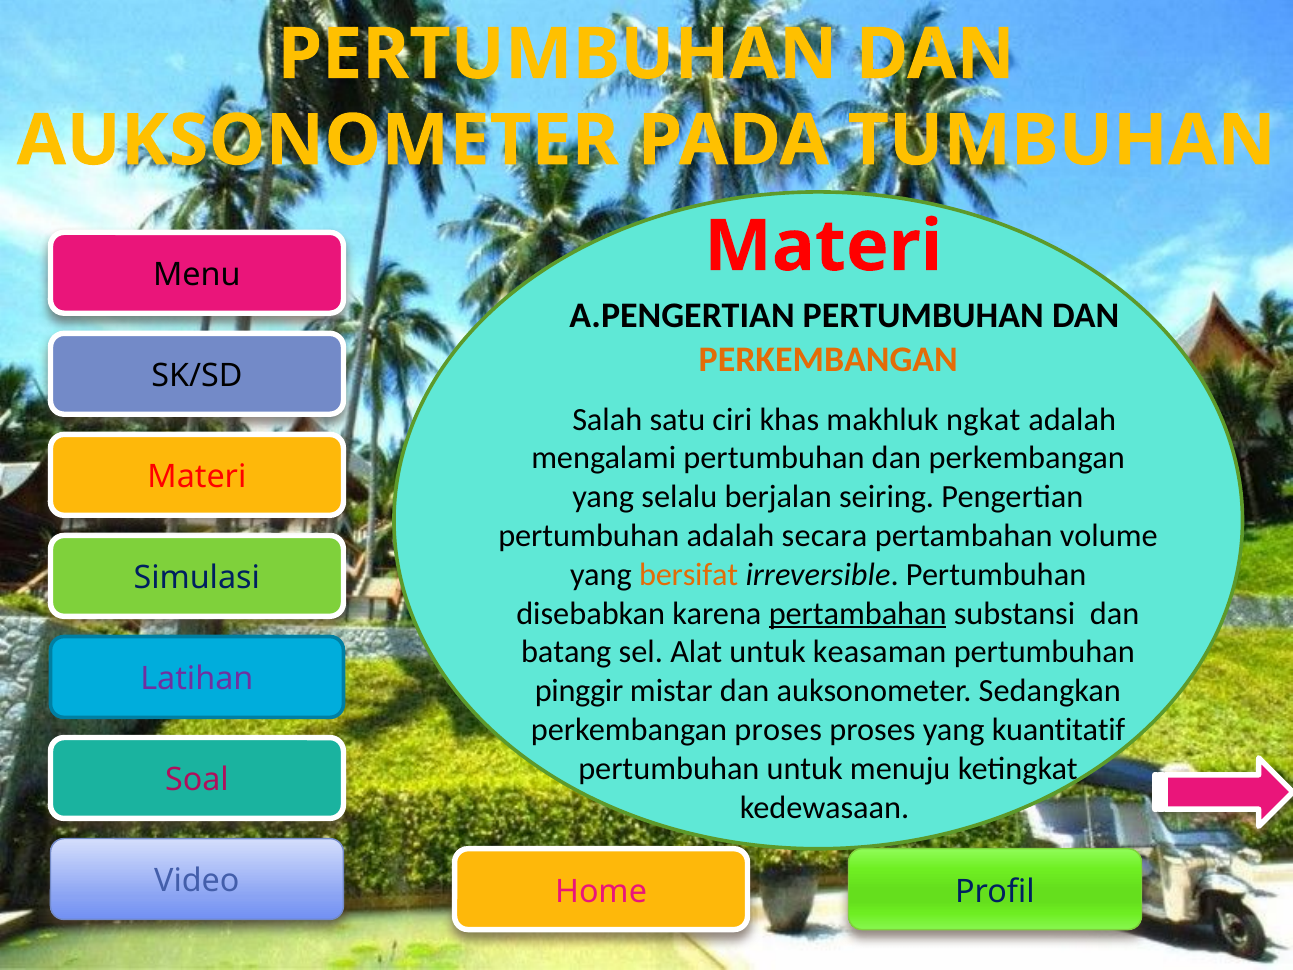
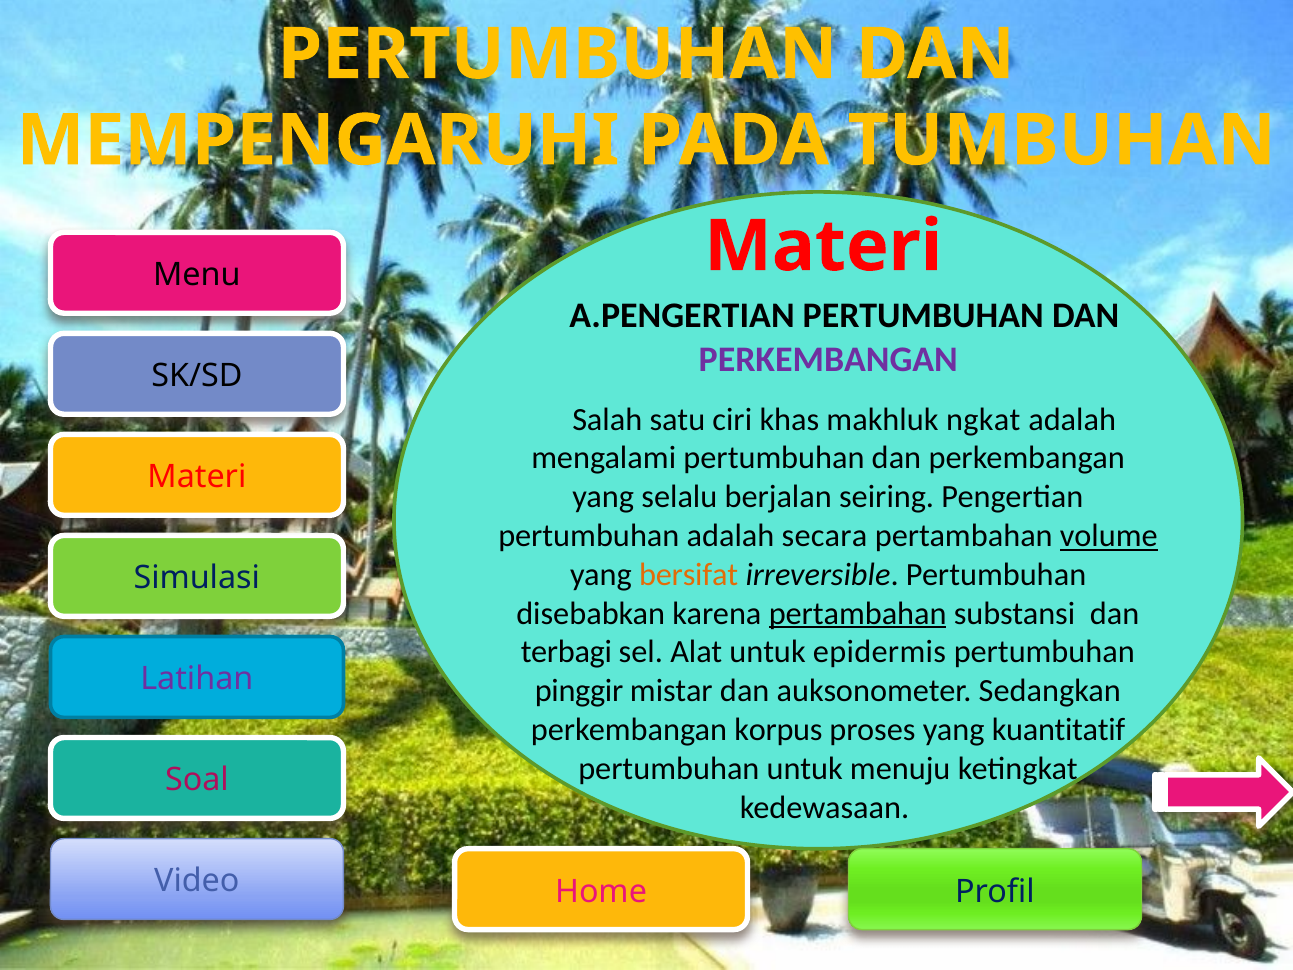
AUKSONOMETER: AUKSONOMETER -> MEMPENGARUHI (318, 141)
PERKEMBANGAN colour: orange -> purple (828, 359)
volume underline: none -> present (1109, 536)
batang: batang -> terbagi (566, 652)
keasaman: keasaman -> epidermis (879, 652)
perkembangan proses: proses -> korpus (778, 730)
